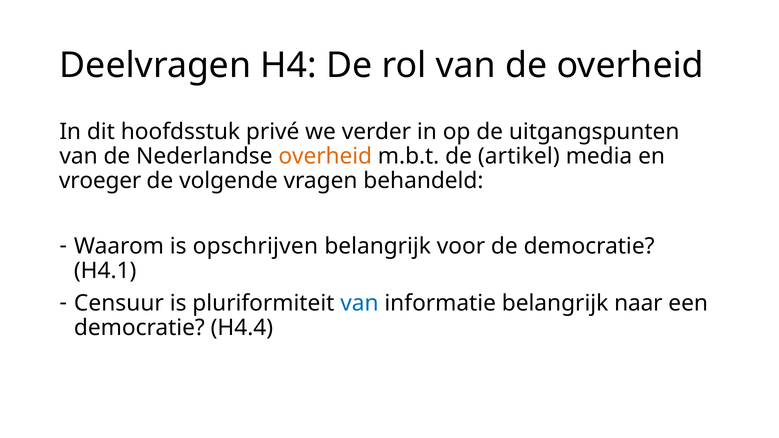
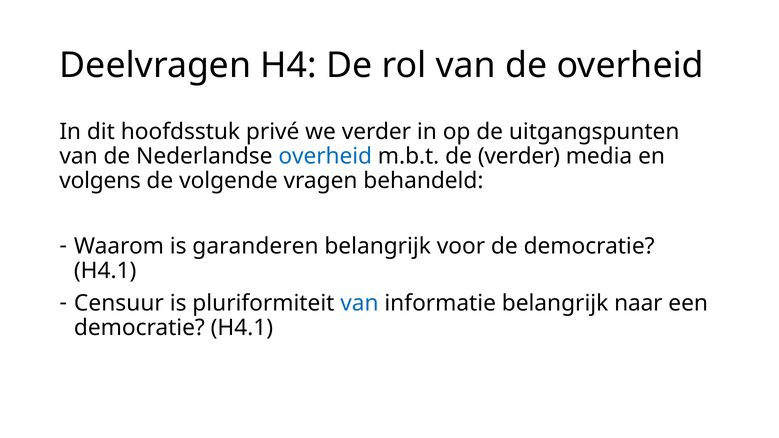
overheid colour: orange -> blue (325, 156)
de artikel: artikel -> verder (519, 156)
vroeger: vroeger -> volgens (100, 181)
opschrijven: opschrijven -> garanderen (255, 246)
H4.4: H4.4 -> H4.1 (242, 328)
